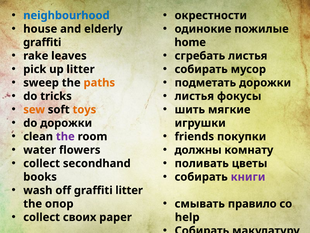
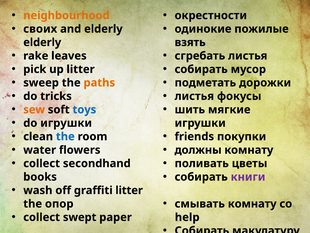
neighbourhood colour: blue -> orange (66, 15)
house: house -> своих (40, 29)
graffiti: graffiti -> elderly (42, 42)
home: home -> взять (190, 42)
toys colour: orange -> blue (84, 109)
do дорожки: дорожки -> игрушки (66, 123)
the colour: purple -> blue (65, 136)
смывать правило: правило -> комнату (252, 203)
своих: своих -> swept (80, 217)
